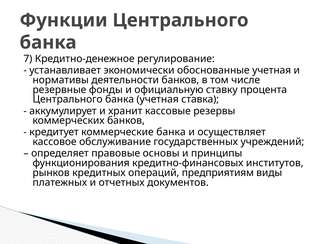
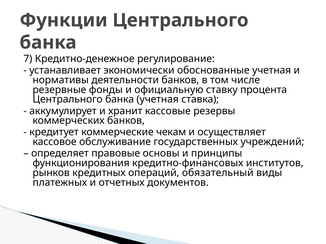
коммерческие банка: банка -> чекам (171, 132)
предприятиям: предприятиям -> обязательный (218, 173)
